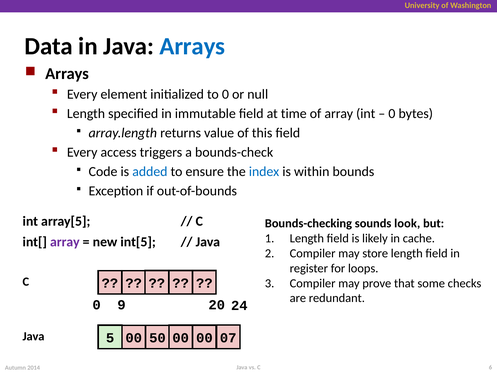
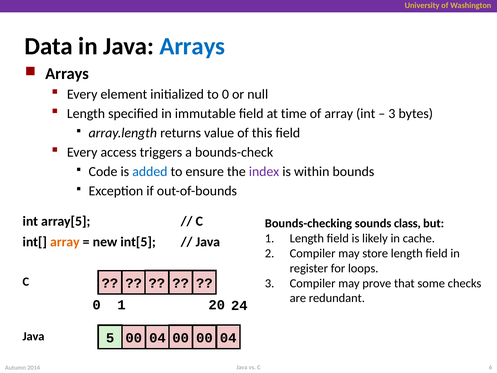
0: 0 -> 3 (392, 114)
index colour: blue -> purple (264, 172)
look: look -> class (407, 223)
array colour: purple -> orange (65, 242)
0 9: 9 -> 1 (121, 305)
5 00 50: 50 -> 04 (157, 338)
00 00 07: 07 -> 04 (228, 338)
